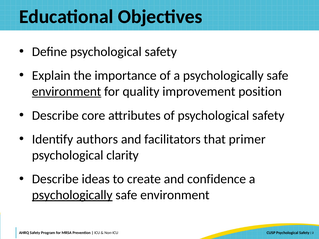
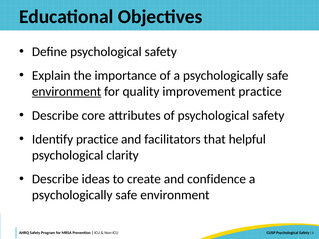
improvement position: position -> practice (260, 92)
Identify authors: authors -> practice (97, 139)
primer: primer -> helpful (247, 139)
psychologically underline: present -> none (72, 195)
